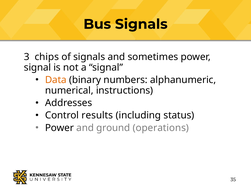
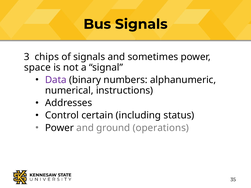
signal: signal -> space (37, 67)
Data colour: orange -> purple (56, 80)
results: results -> certain (97, 116)
